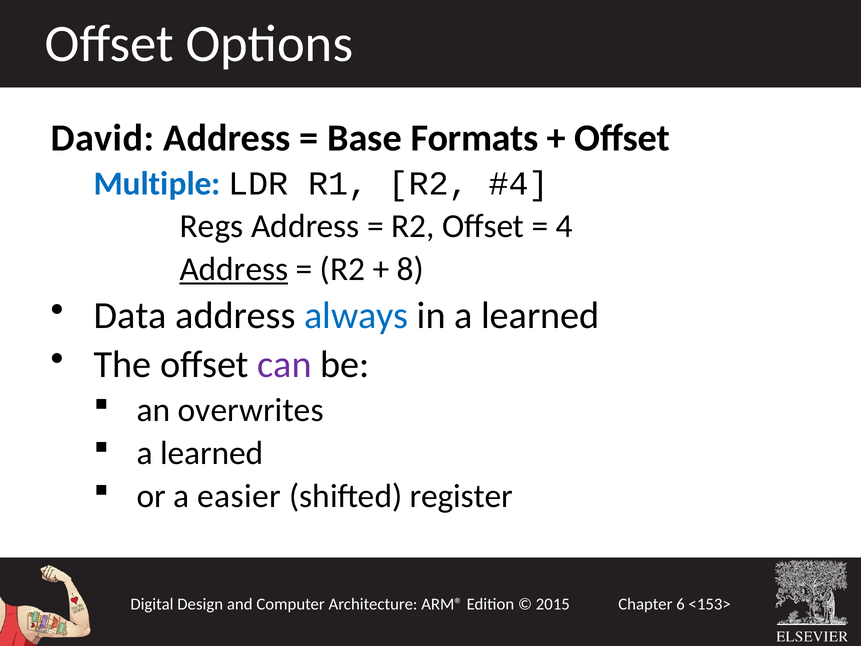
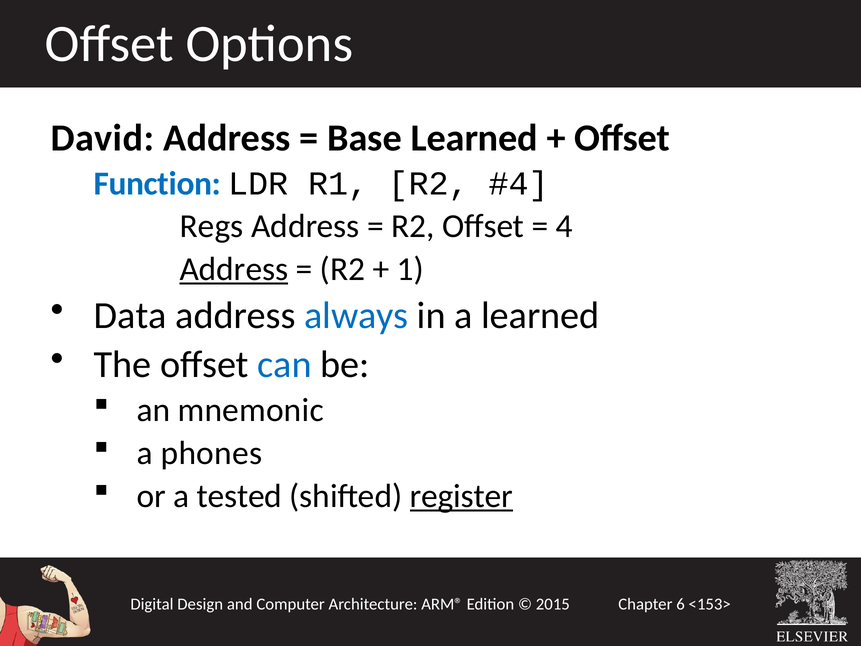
Base Formats: Formats -> Learned (474, 138)
Multiple: Multiple -> Function (157, 183)
8: 8 -> 1 (410, 269)
can colour: purple -> blue (285, 365)
overwrites: overwrites -> mnemonic (251, 410)
learned: learned -> phones (212, 453)
easier: easier -> tested (239, 496)
register underline: none -> present (461, 496)
